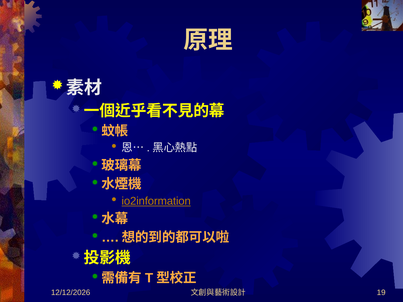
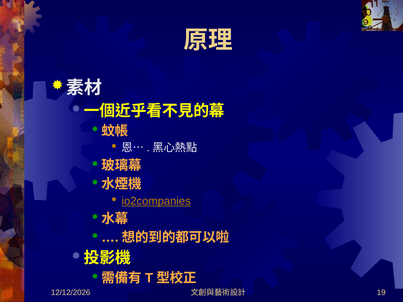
io2information: io2information -> io2companies (156, 201)
